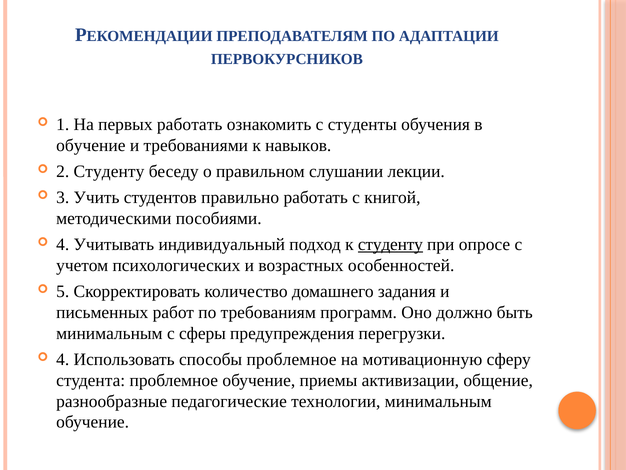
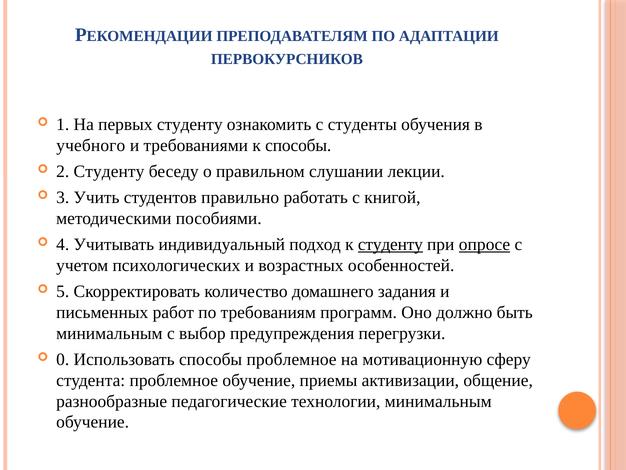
первых работать: работать -> студенту (190, 124)
обучение: обучение -> учебного (91, 145)
к навыков: навыков -> способы (298, 145)
опросе underline: none -> present (484, 244)
сферы: сферы -> выбор (202, 333)
4: 4 -> 0 (63, 359)
